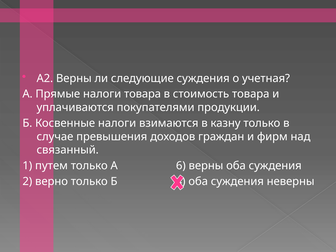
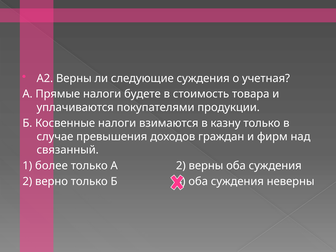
налоги товара: товара -> будете (142, 94)
путем: путем -> более (51, 166)
А 6: 6 -> 2 (181, 166)
